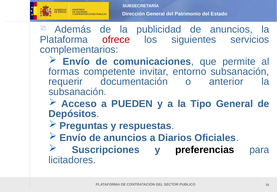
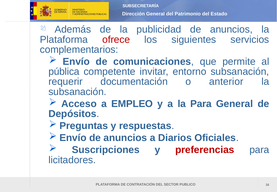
formas: formas -> pública (64, 72)
PUEDEN: PUEDEN -> EMPLEO (132, 104)
la Tipo: Tipo -> Para (201, 104)
preferencias colour: black -> red (205, 150)
